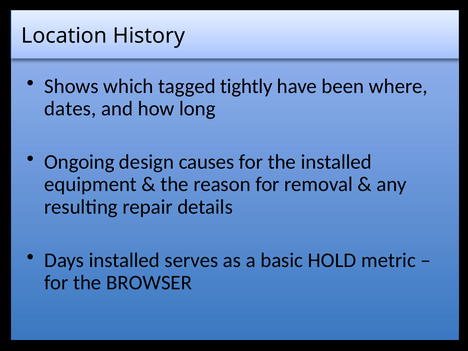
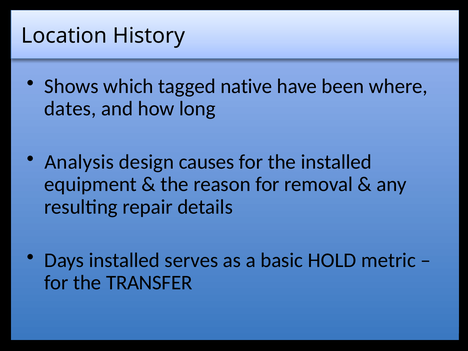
tightly: tightly -> native (246, 86)
Ongoing: Ongoing -> Analysis (79, 162)
BROWSER: BROWSER -> TRANSFER (149, 283)
